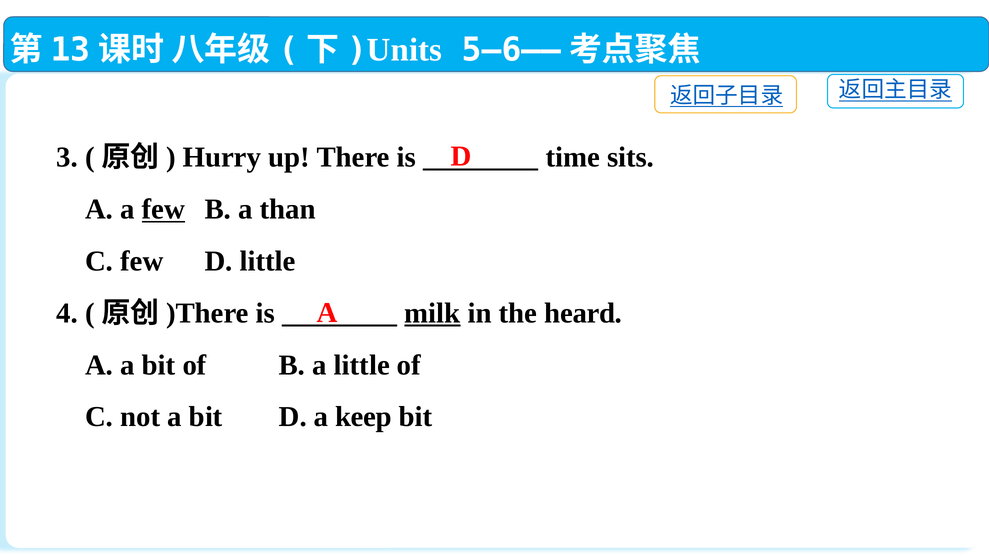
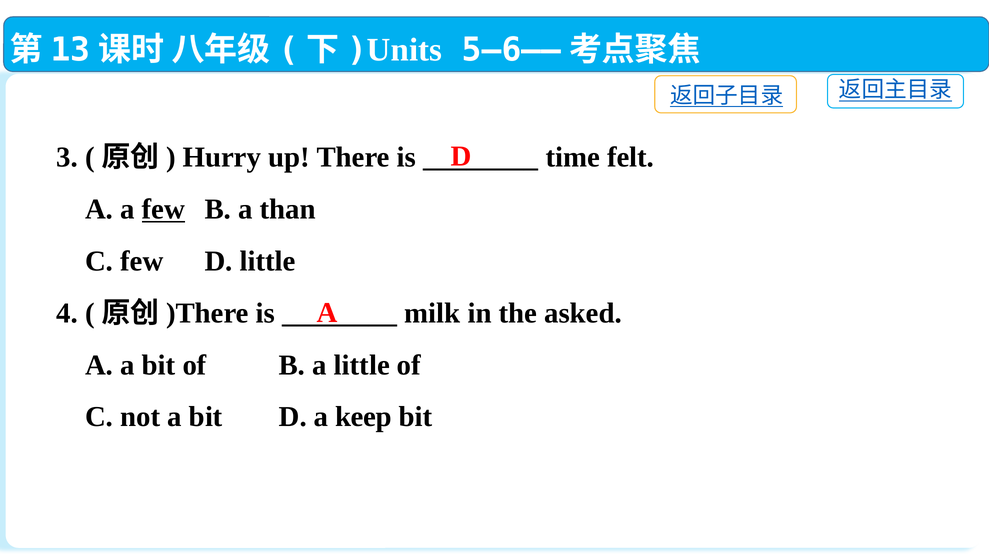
sits: sits -> felt (631, 157)
milk underline: present -> none (432, 313)
heard: heard -> asked (583, 313)
